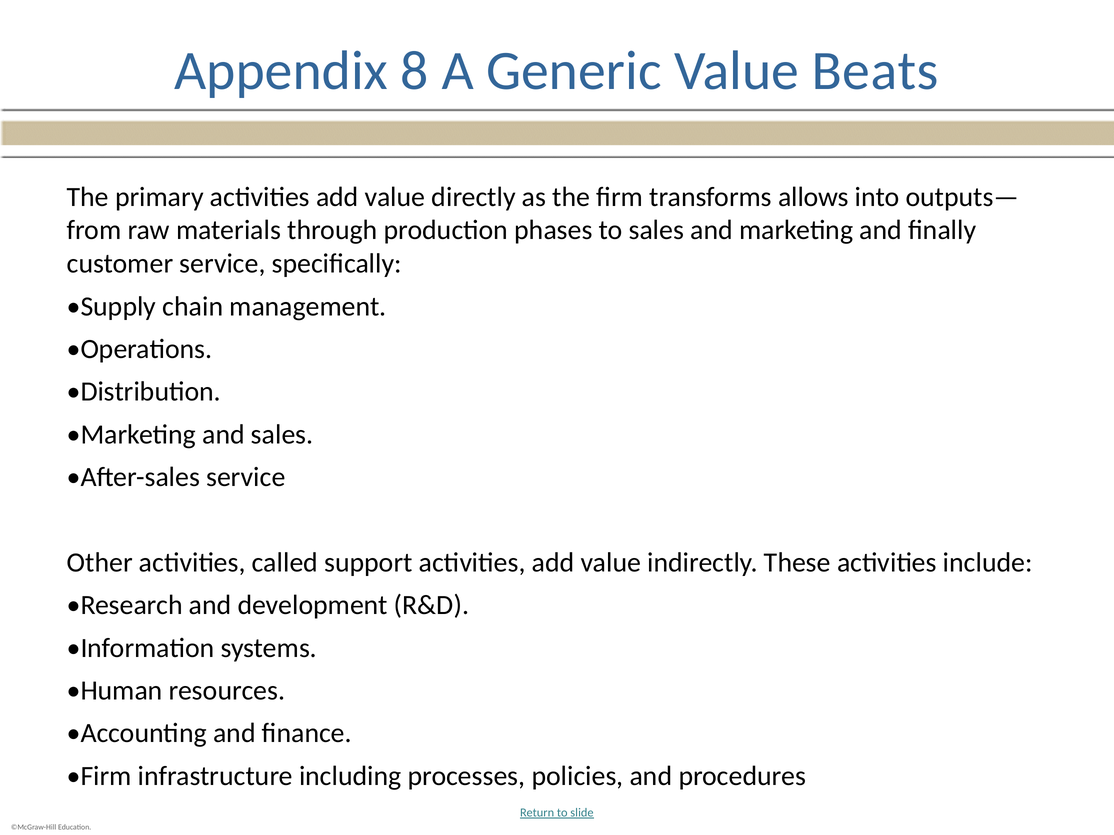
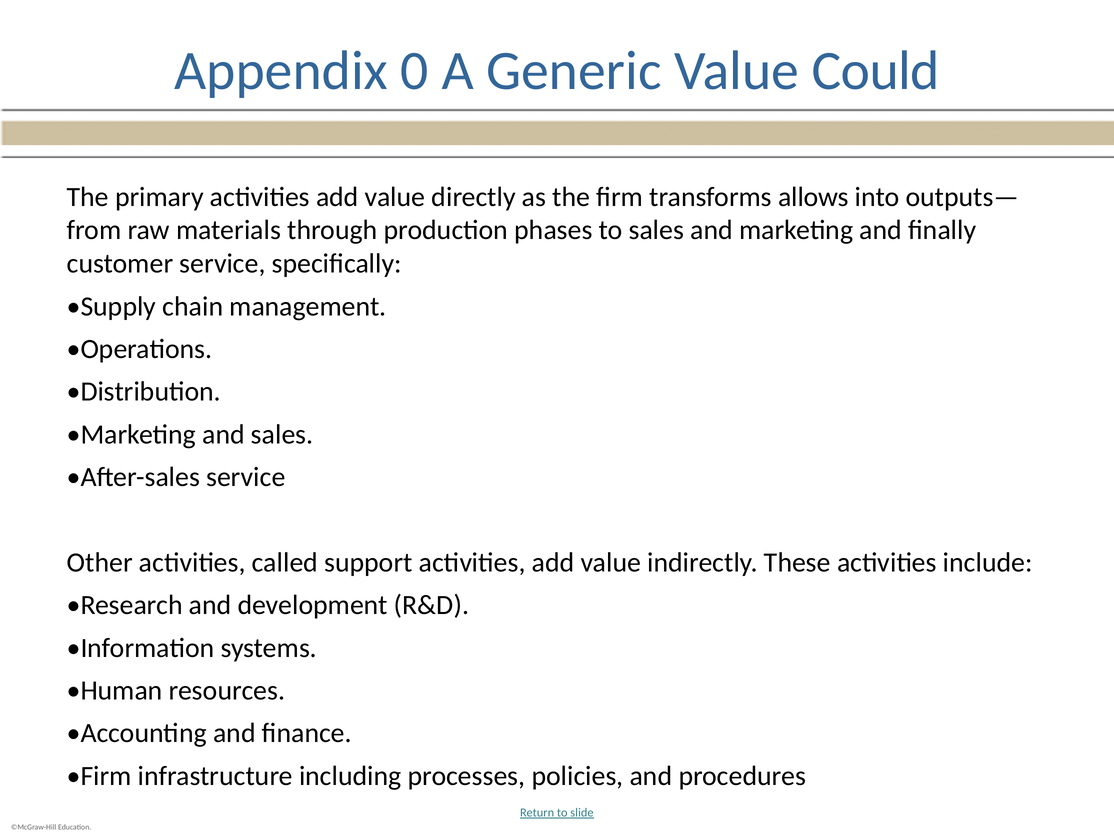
8: 8 -> 0 (415, 71)
Beats: Beats -> Could (876, 71)
